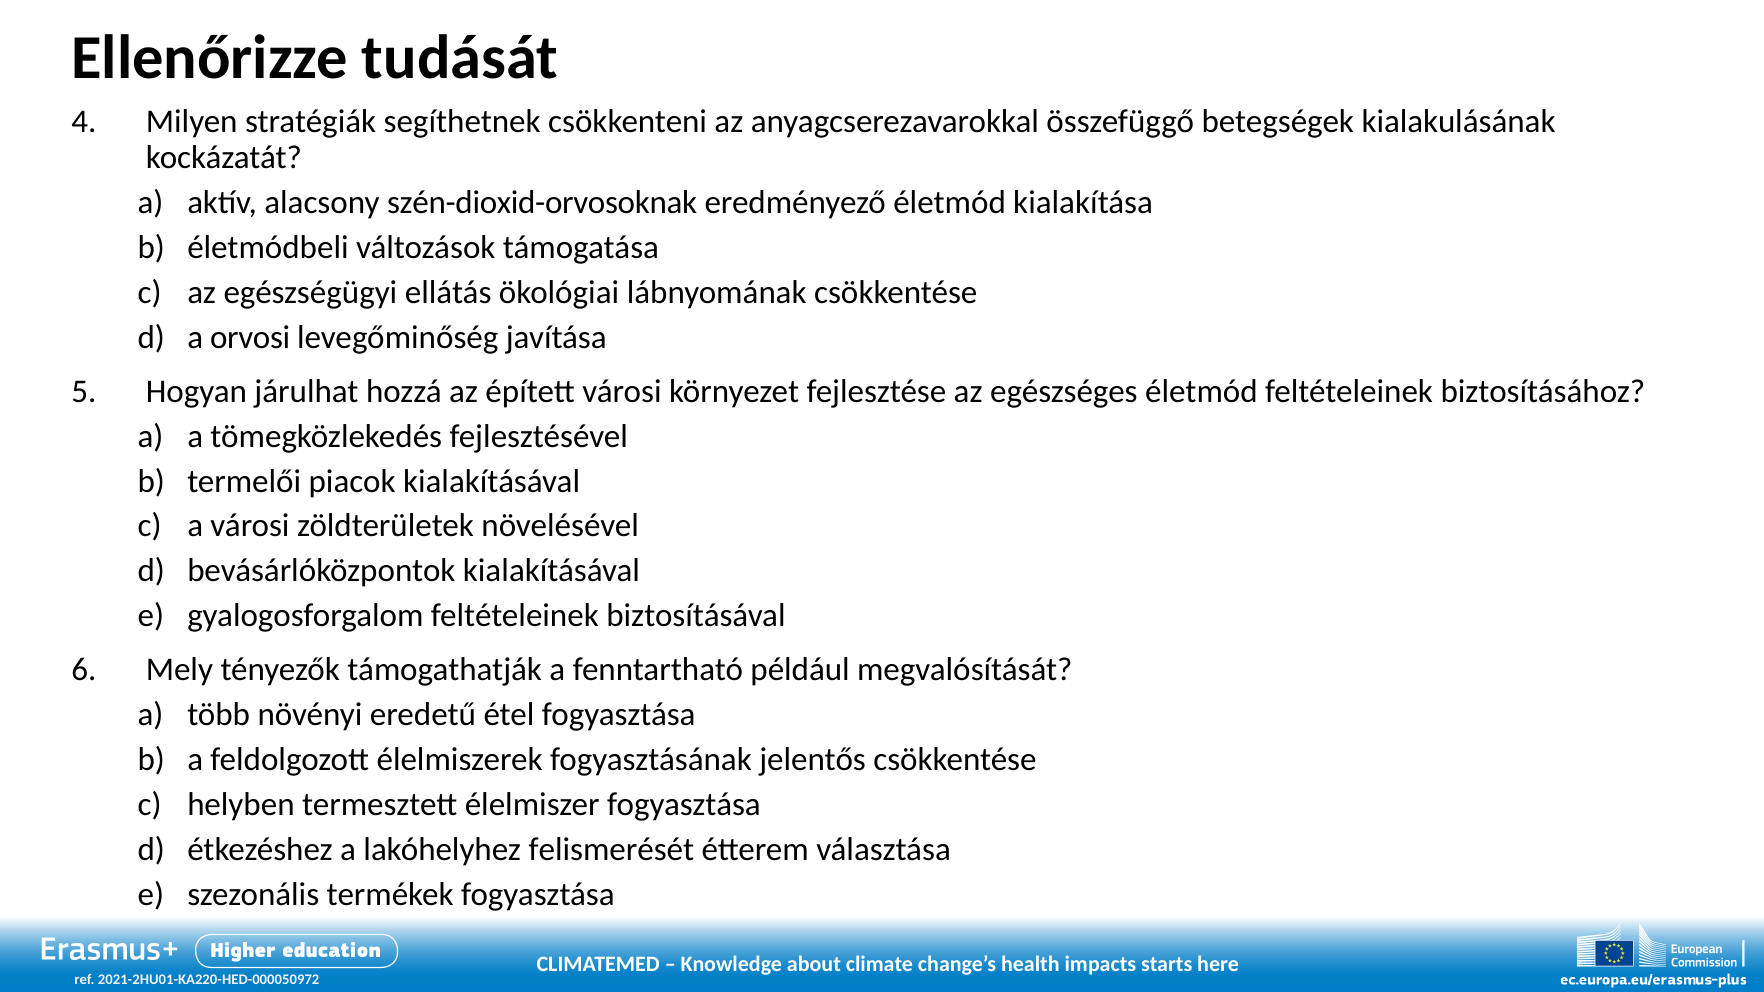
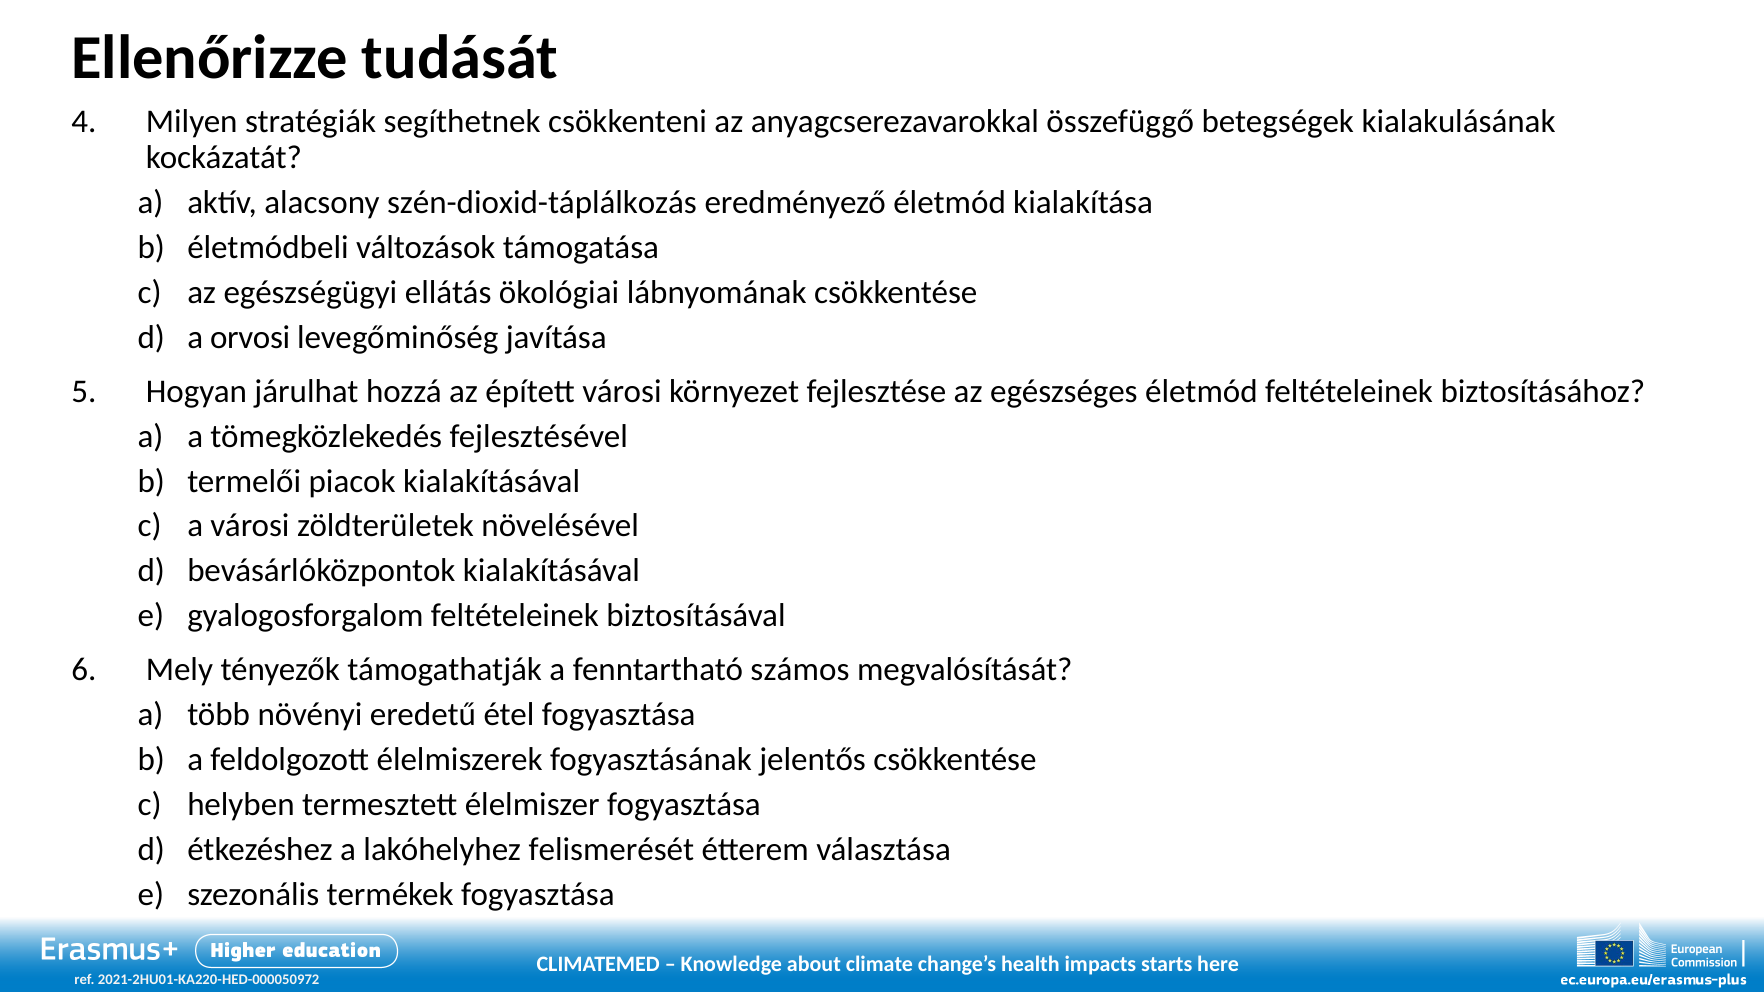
szén-dioxid-orvosoknak: szén-dioxid-orvosoknak -> szén-dioxid-táplálkozás (542, 203)
például: például -> számos (800, 670)
